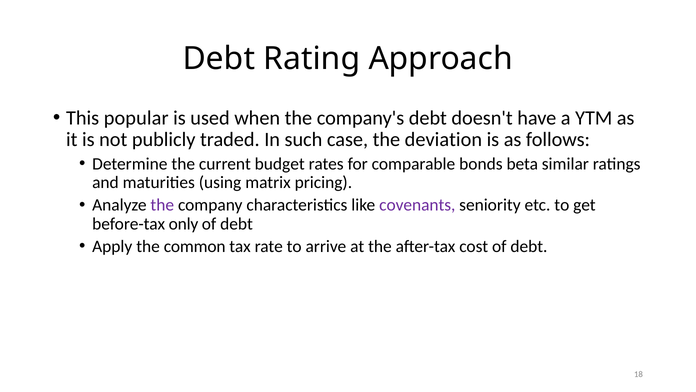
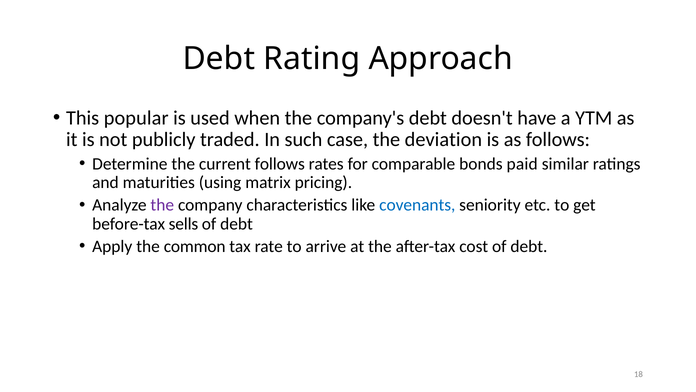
current budget: budget -> follows (280, 164)
beta: beta -> paid (522, 164)
covenants colour: purple -> blue (417, 205)
only: only -> sells (184, 224)
